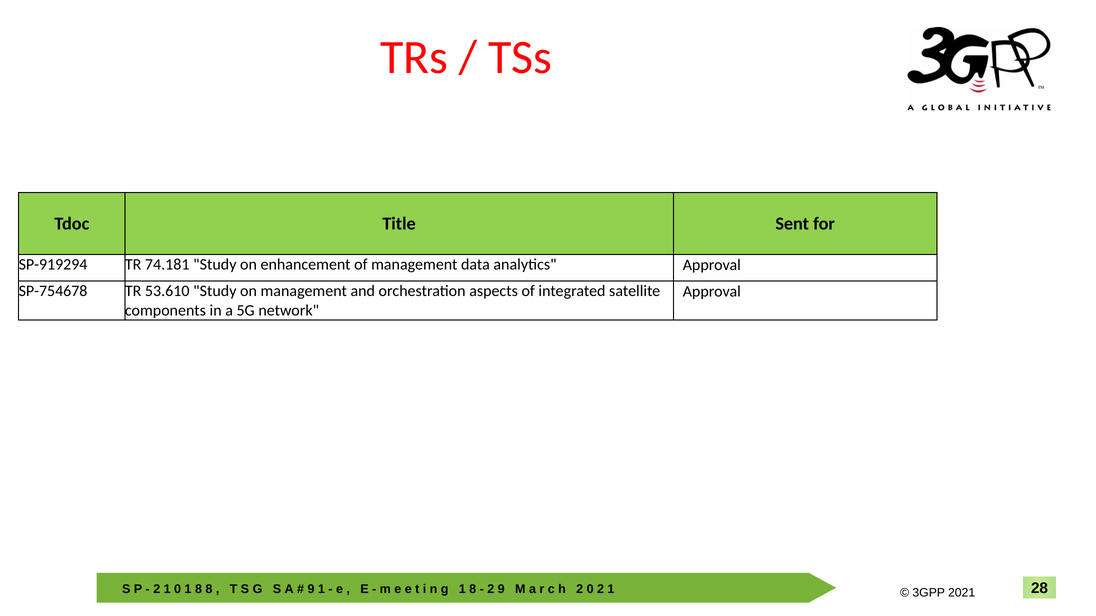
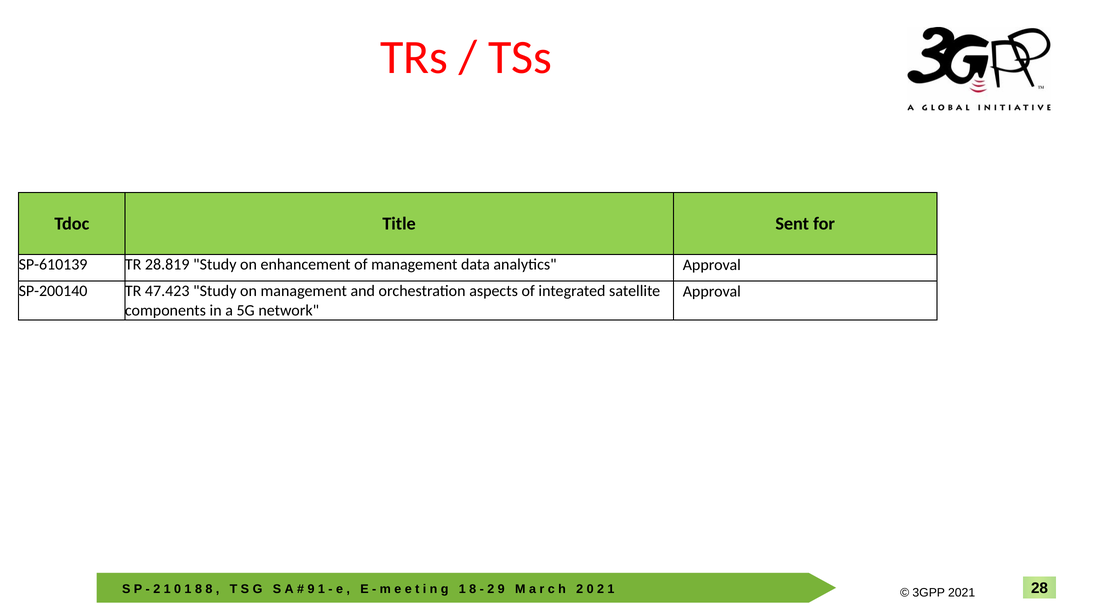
SP-919294: SP-919294 -> SP-610139 (53, 265)
74.181: 74.181 -> 28.819 (167, 265)
SP-754678: SP-754678 -> SP-200140 (53, 291)
53.610: 53.610 -> 47.423 (167, 291)
